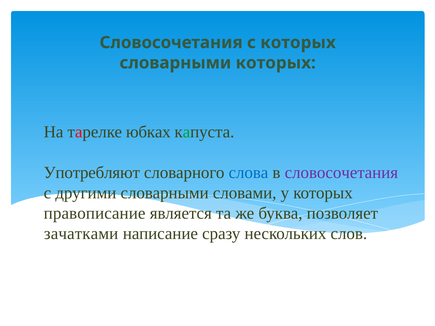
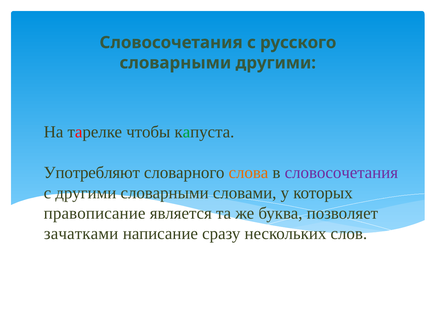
с которых: которых -> русского (298, 43)
словарными которых: которых -> другими (276, 63)
юбках: юбках -> чтобы (148, 132)
слова colour: blue -> orange (248, 173)
